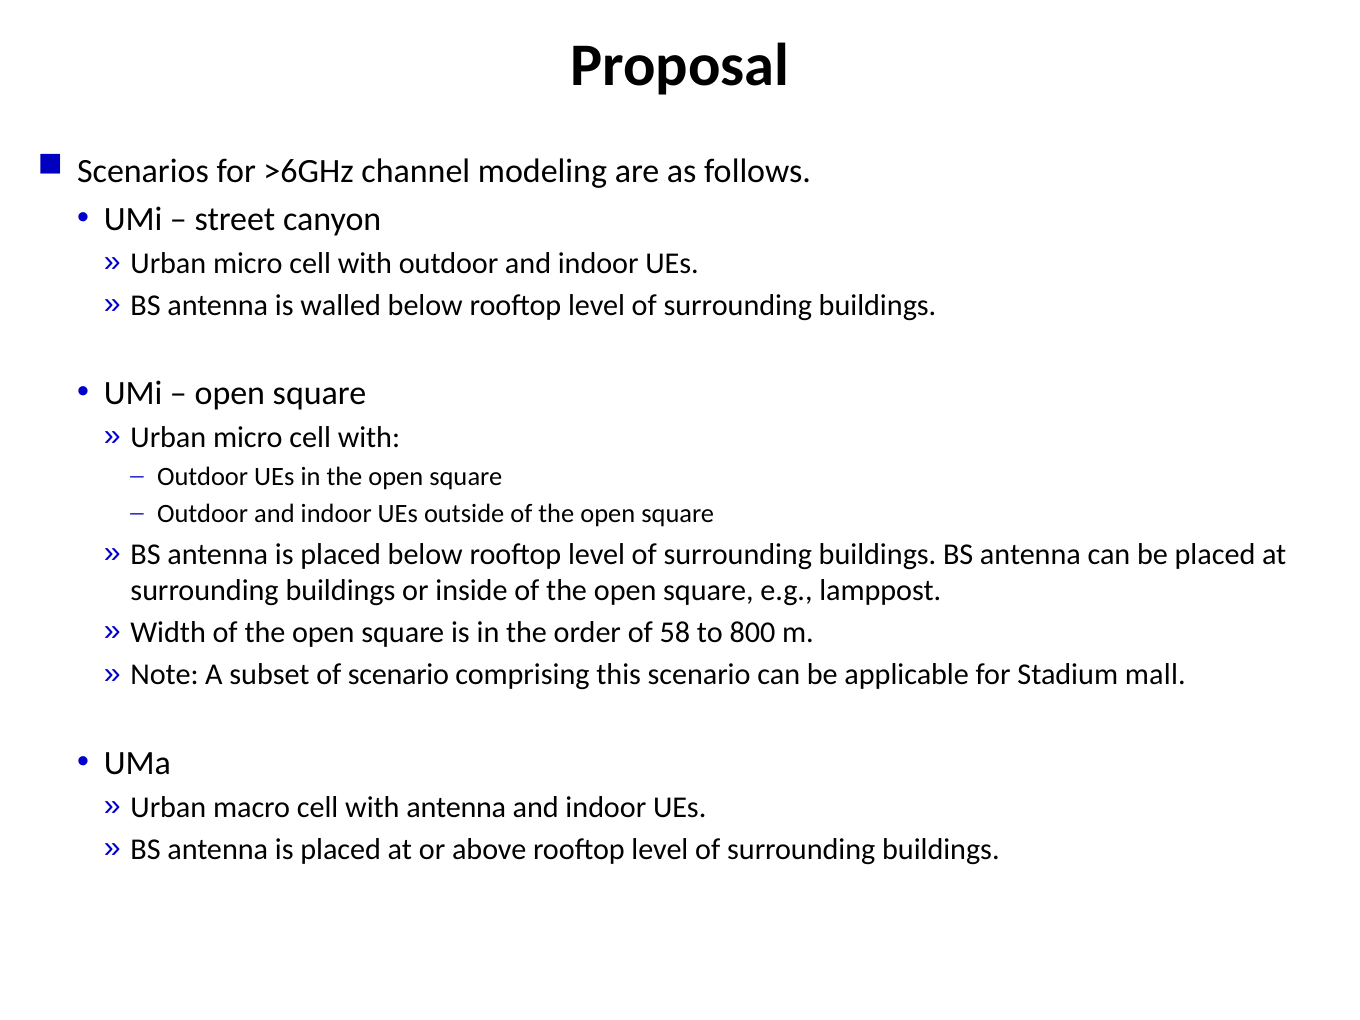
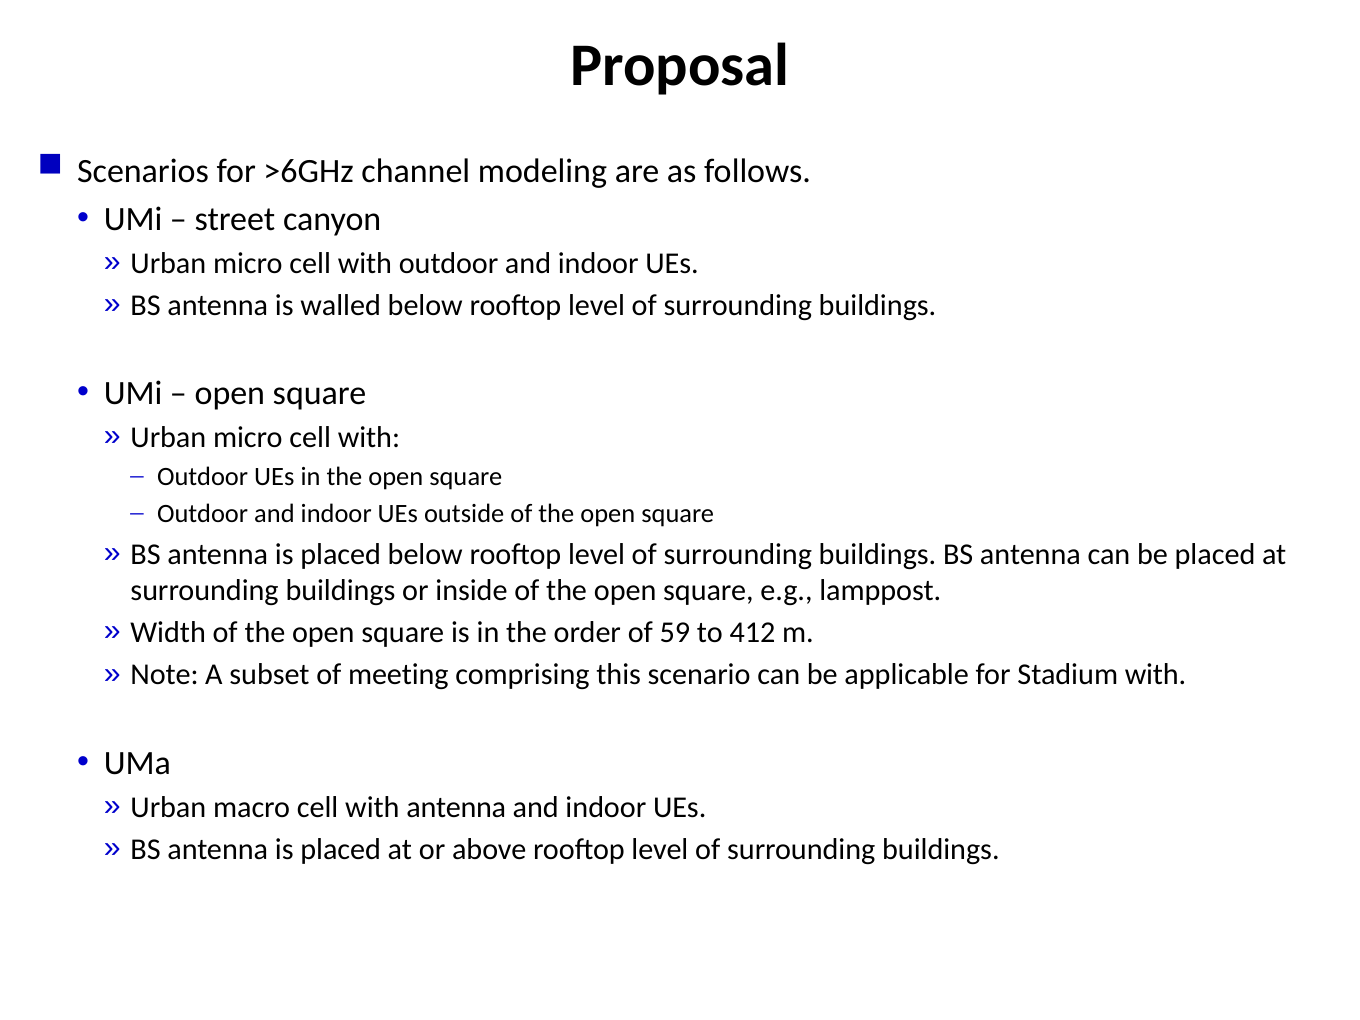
58: 58 -> 59 (675, 633)
800: 800 -> 412 (752, 633)
of scenario: scenario -> meeting (398, 675)
Stadium mall: mall -> with (1155, 675)
